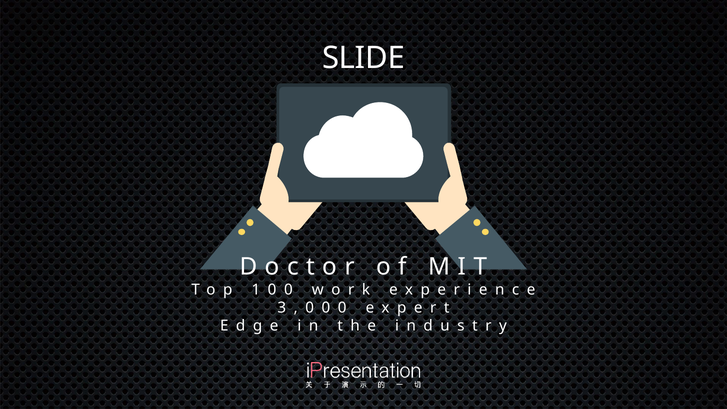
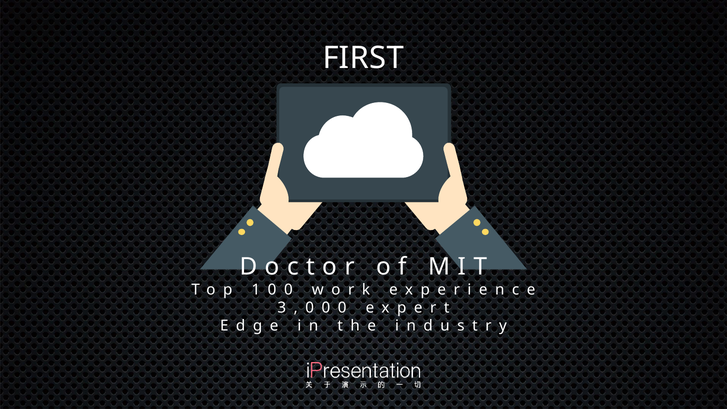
SLIDE: SLIDE -> FIRST (363, 58)
